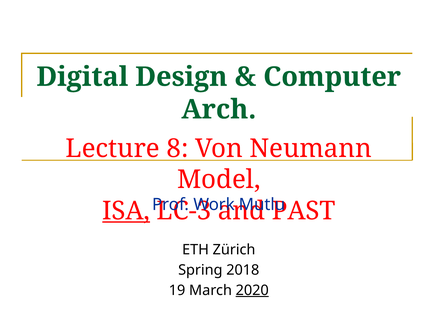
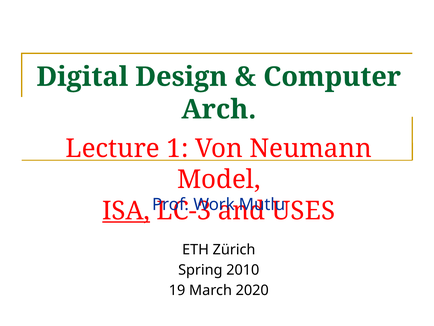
8: 8 -> 1 (177, 148)
PAST: PAST -> USES (304, 211)
2018: 2018 -> 2010 (243, 270)
2020 underline: present -> none (252, 290)
